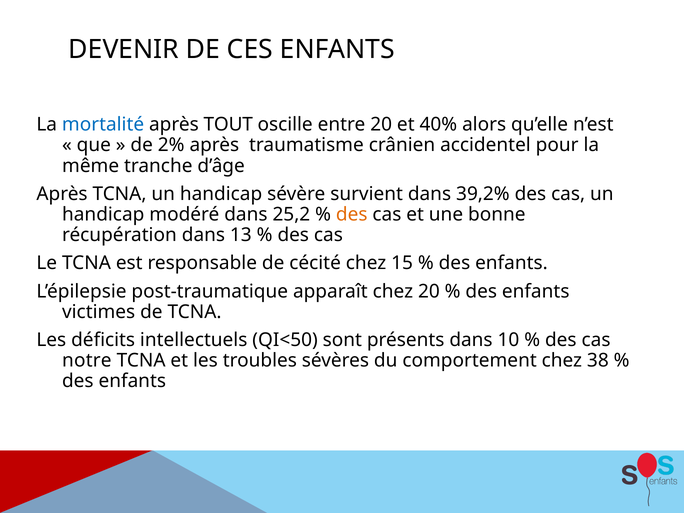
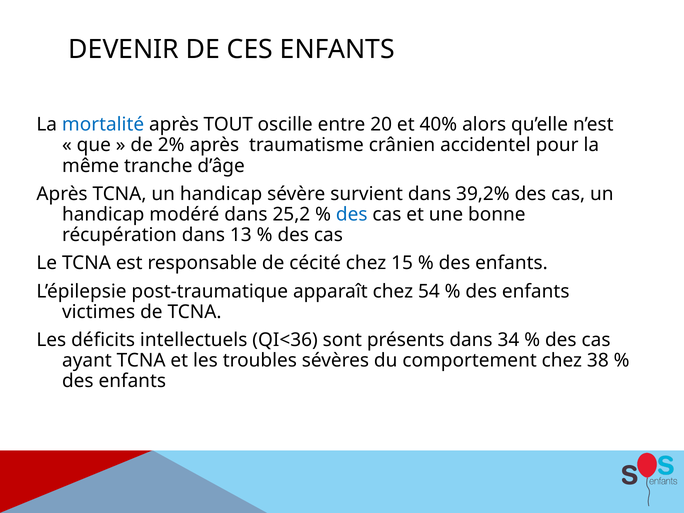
des colour: orange -> blue (352, 214)
chez 20: 20 -> 54 (429, 291)
QI<50: QI<50 -> QI<36 (285, 340)
10: 10 -> 34 (508, 340)
notre: notre -> ayant (87, 361)
